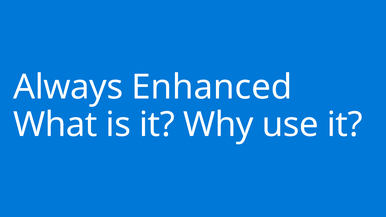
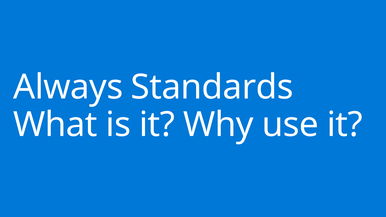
Enhanced: Enhanced -> Standards (212, 87)
